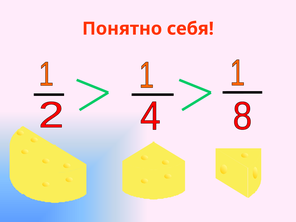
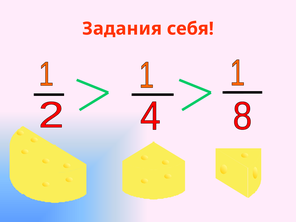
Понятно: Понятно -> Задания (122, 29)
